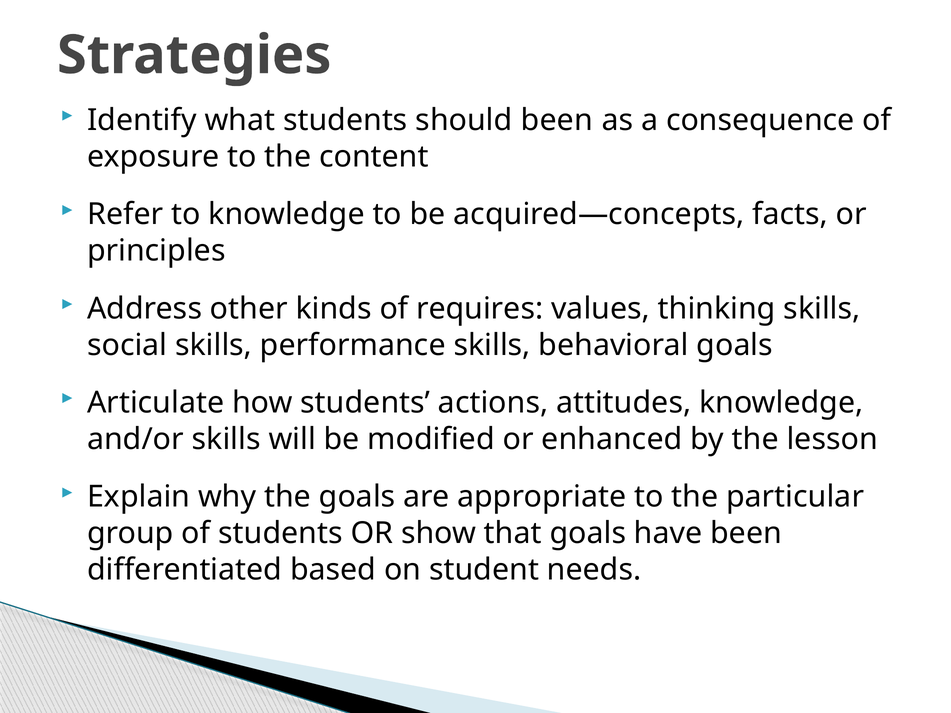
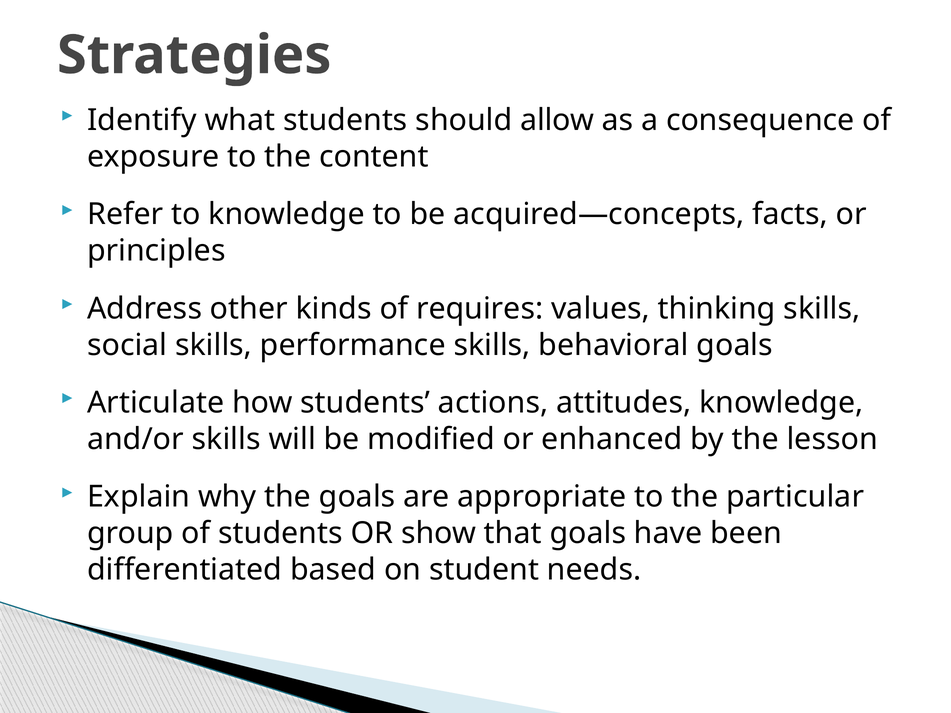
should been: been -> allow (557, 120)
